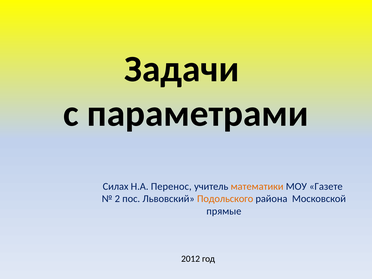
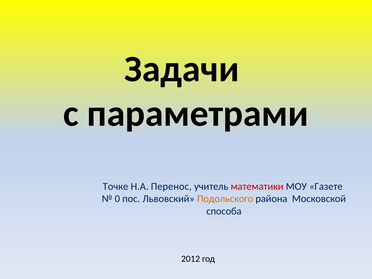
Силах: Силах -> Точке (116, 186)
математики colour: orange -> red (257, 186)
2: 2 -> 0 (117, 199)
прямые: прямые -> способа (224, 211)
